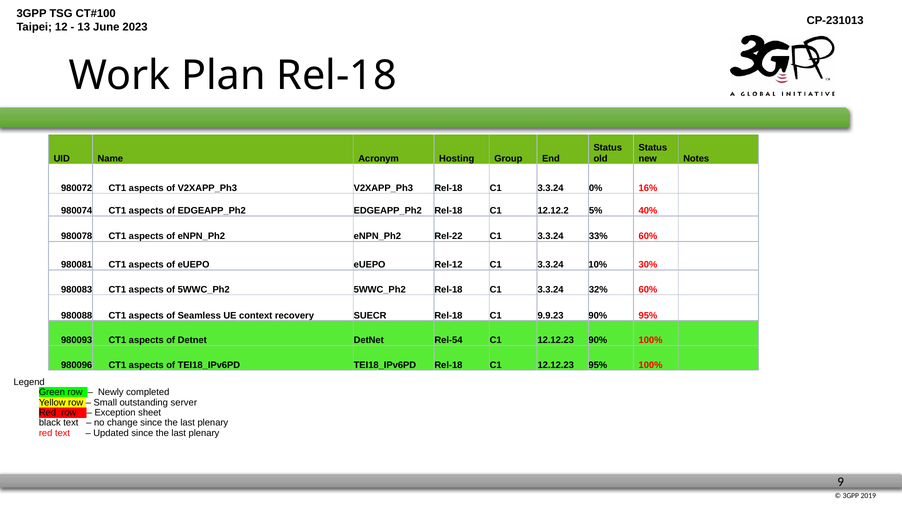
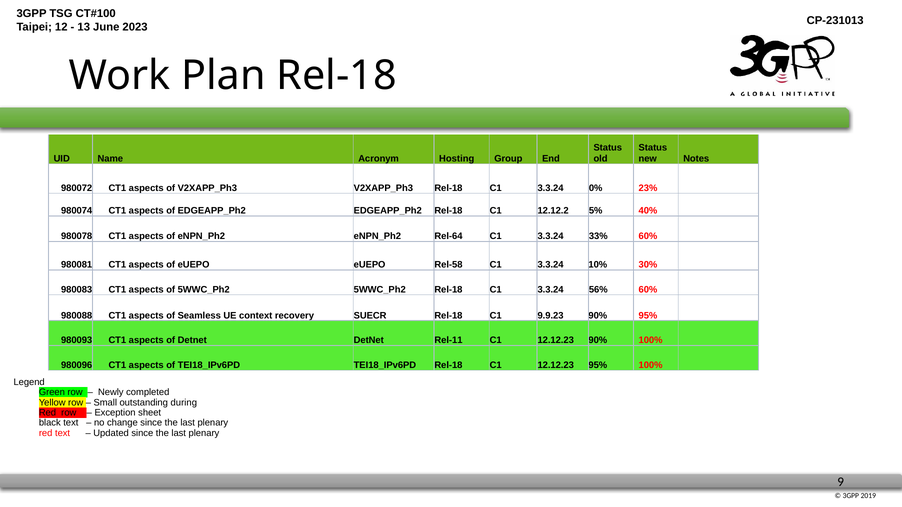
16%: 16% -> 23% (648, 188)
Rel-22: Rel-22 -> Rel-64 (448, 236)
Rel-12: Rel-12 -> Rel-58 (448, 265)
32%: 32% -> 56% (598, 290)
Rel-54: Rel-54 -> Rel-11 (448, 341)
server: server -> during (184, 403)
